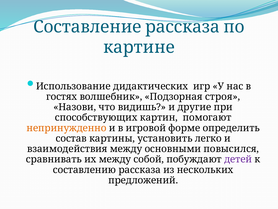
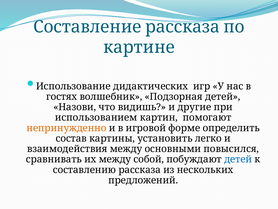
Подзорная строя: строя -> детей (223, 96)
способствующих: способствующих -> использованием (96, 117)
детей colour: purple -> blue (238, 159)
